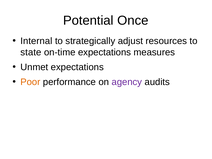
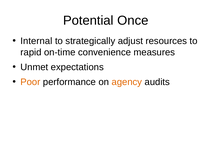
state: state -> rapid (31, 52)
on-time expectations: expectations -> convenience (105, 52)
agency colour: purple -> orange (127, 82)
